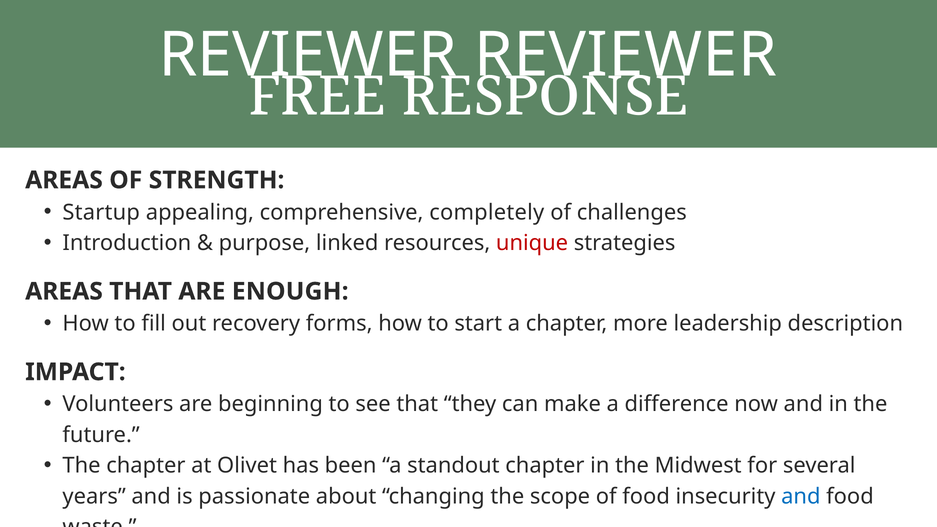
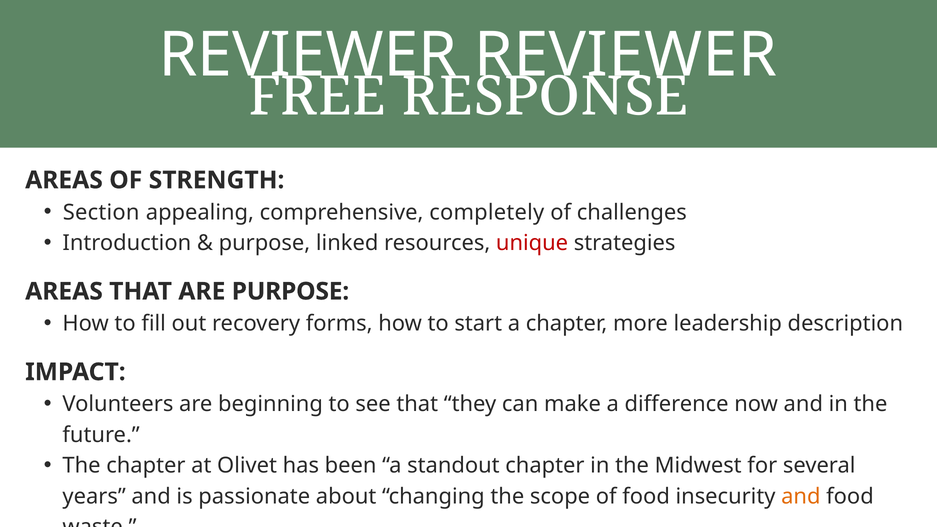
Startup: Startup -> Section (101, 212)
ARE ENOUGH: ENOUGH -> PURPOSE (290, 291)
and colour: blue -> orange (801, 496)
